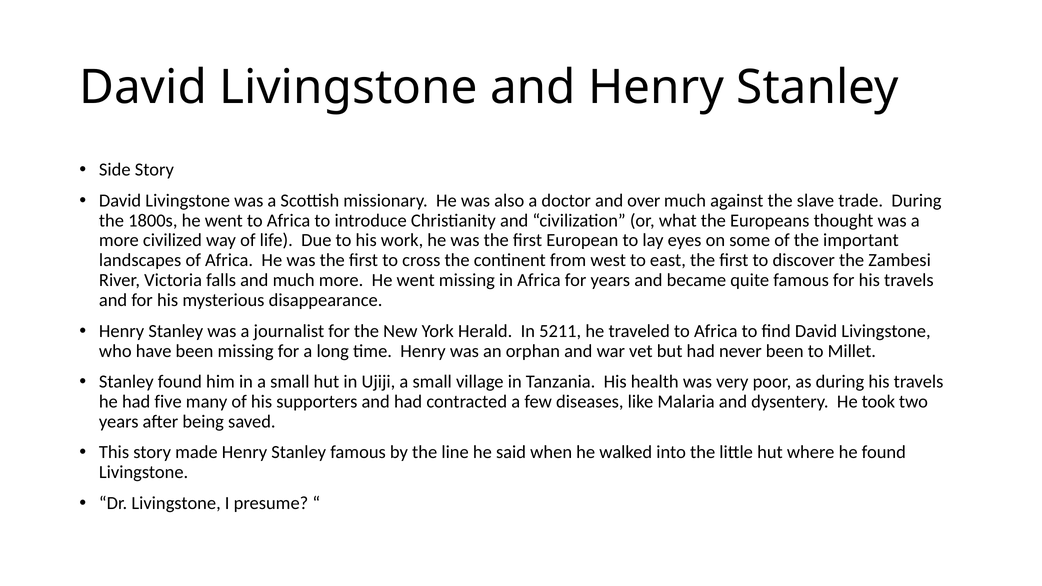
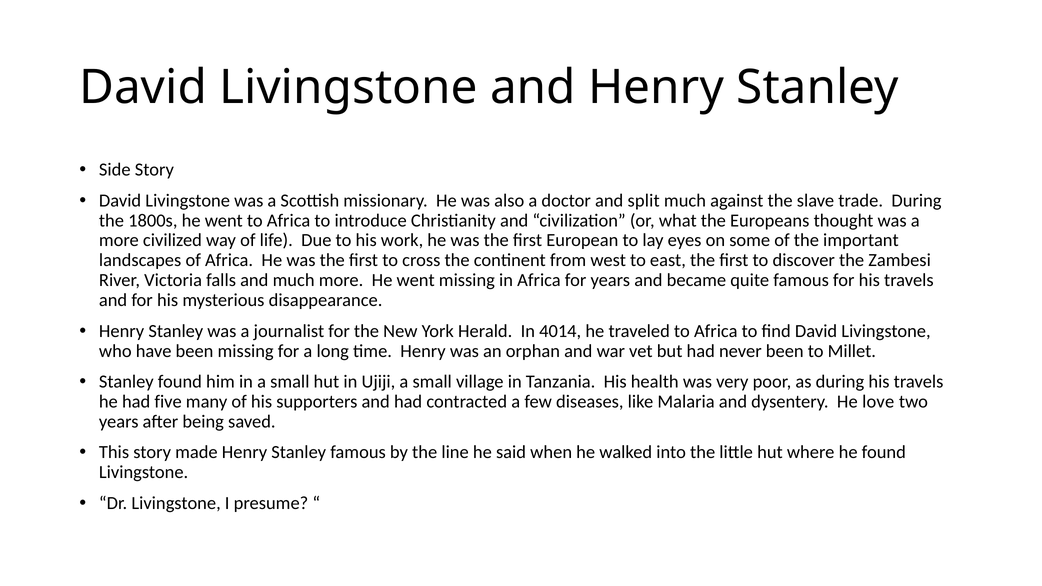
over: over -> split (644, 201)
5211: 5211 -> 4014 (560, 331)
took: took -> love (878, 402)
